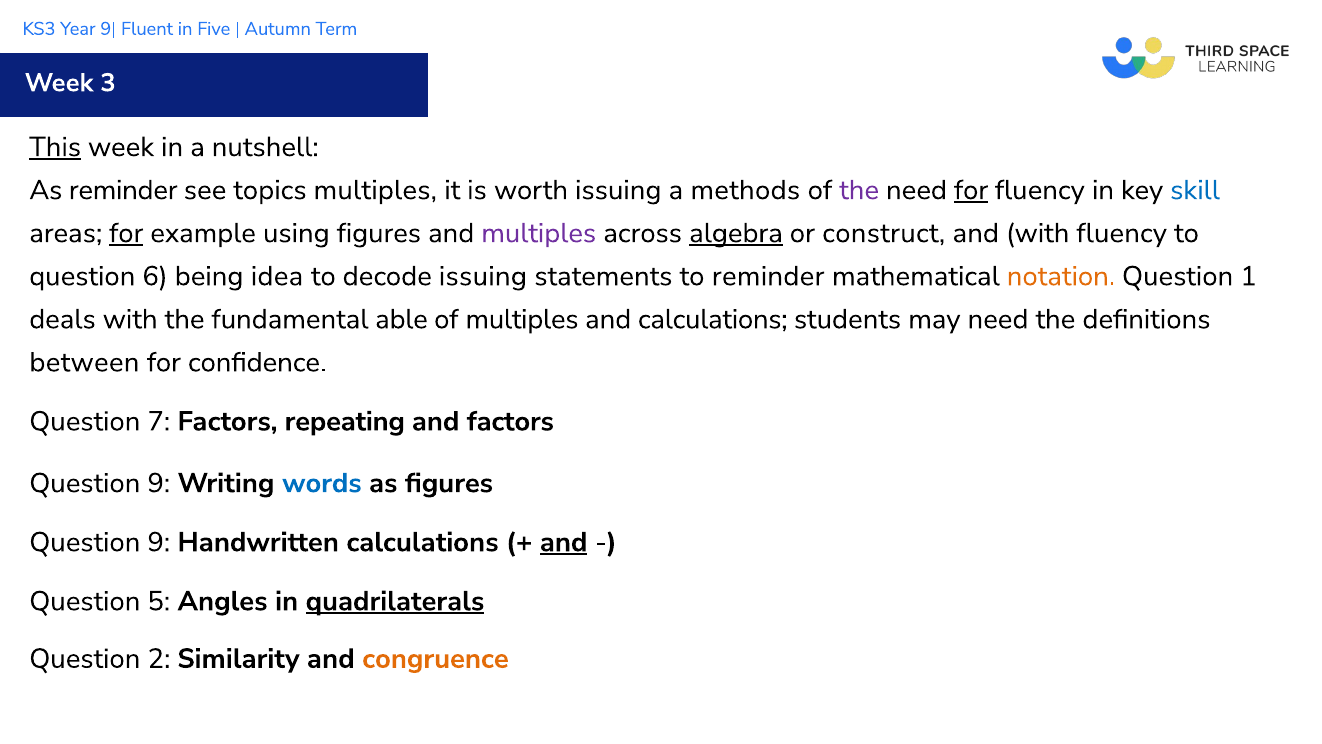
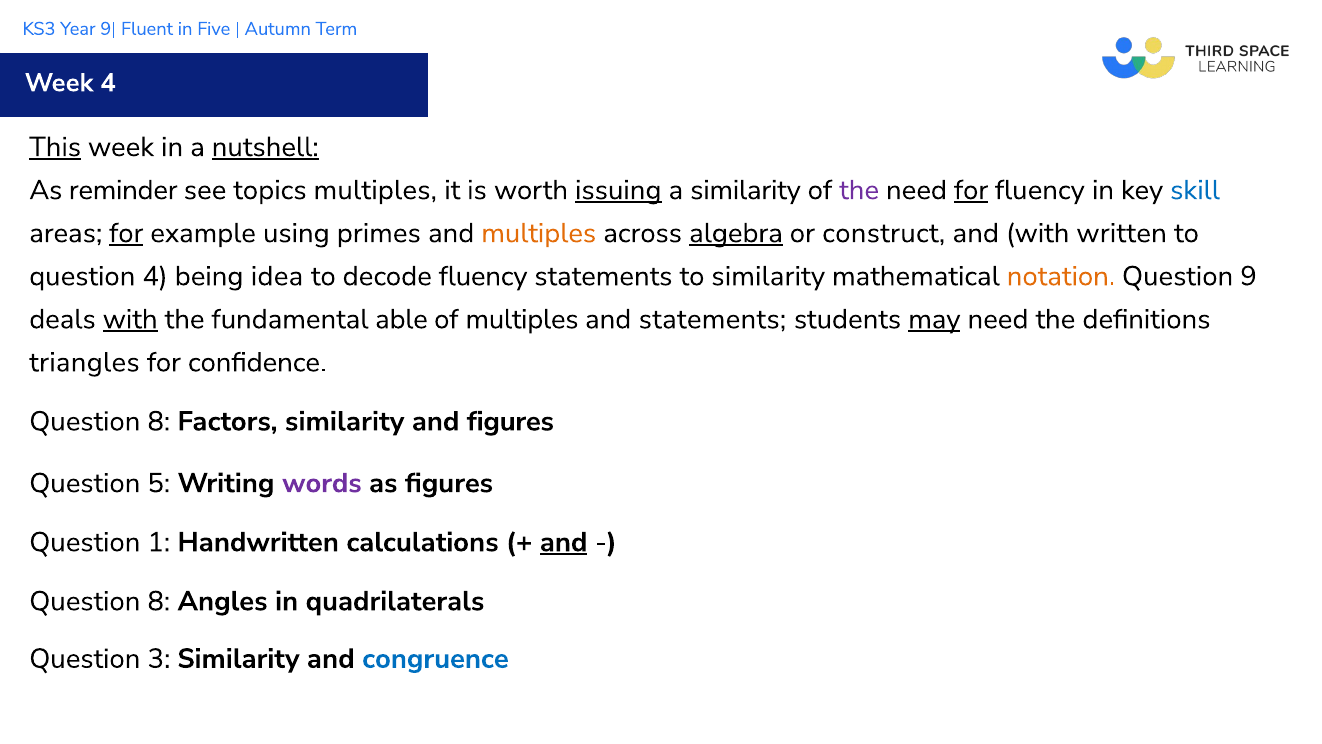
Week 3: 3 -> 4 (108, 83)
nutshell underline: none -> present (265, 147)
issuing underline: none -> present (618, 190)
a methods: methods -> similarity (745, 190)
using figures: figures -> primes (379, 233)
multiples colour: purple -> orange (539, 233)
with fluency: fluency -> written (1122, 233)
question 6: 6 -> 4 (155, 276)
decode issuing: issuing -> fluency (483, 276)
to reminder: reminder -> similarity (768, 276)
1: 1 -> 9 (1249, 276)
with underline: none -> present (130, 319)
and calculations: calculations -> statements (712, 319)
may underline: none -> present (934, 319)
between: between -> triangles (84, 362)
7: 7 -> 8 (159, 421)
Factors repeating: repeating -> similarity (345, 421)
and factors: factors -> figures (510, 421)
9: 9 -> 5 (159, 483)
words colour: blue -> purple (322, 483)
9: 9 -> 1 (159, 542)
5: 5 -> 8 (159, 601)
quadrilaterals underline: present -> none (395, 601)
2: 2 -> 3 (159, 658)
congruence colour: orange -> blue (435, 658)
